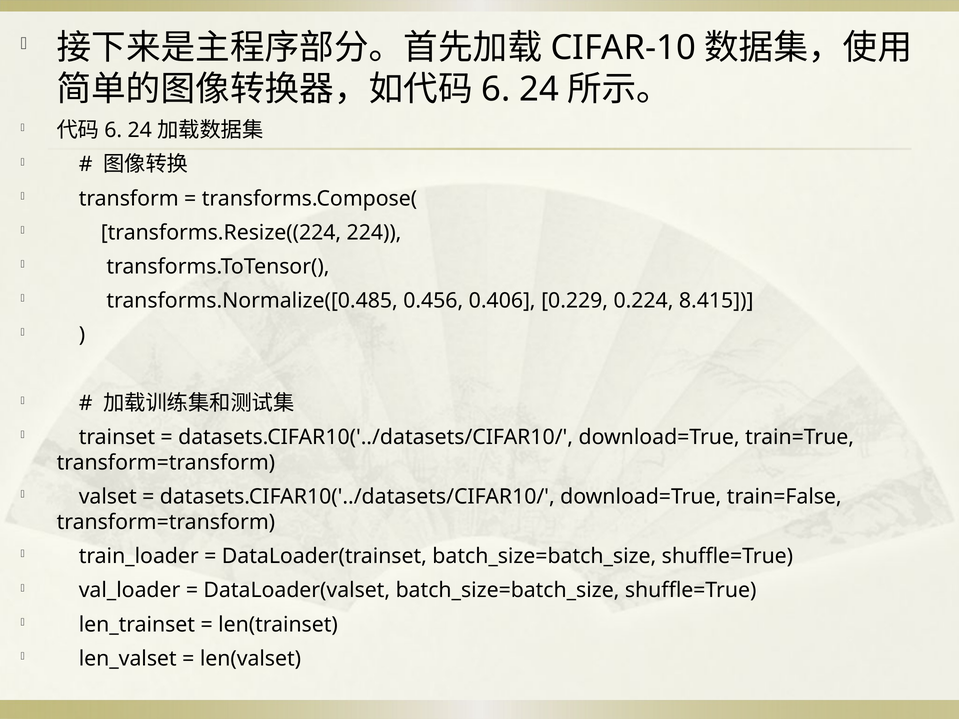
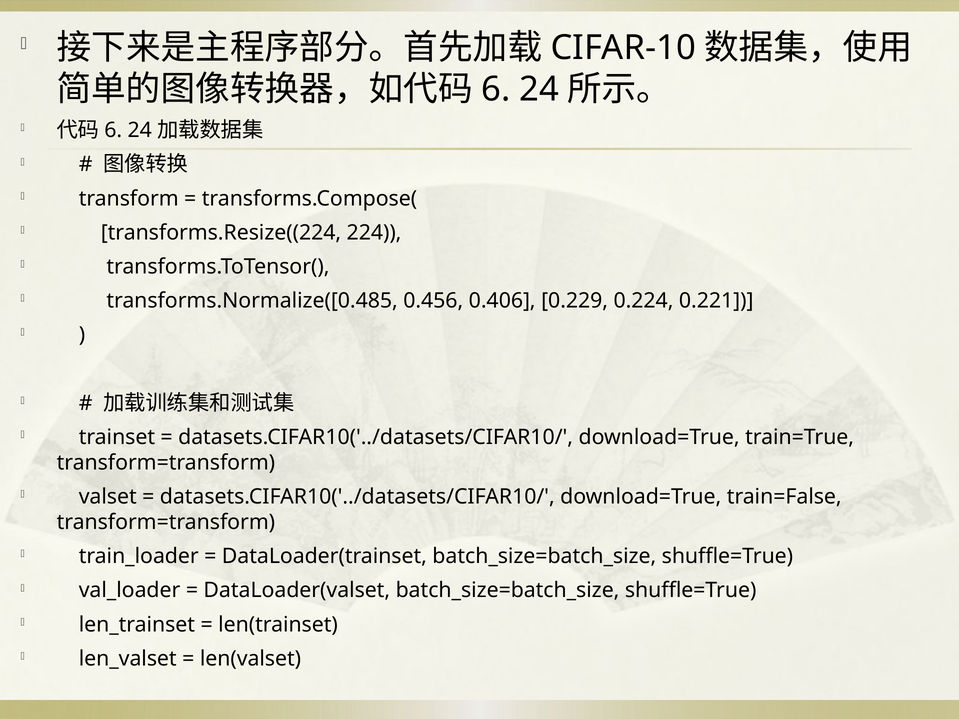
8.415: 8.415 -> 0.221 (716, 301)
